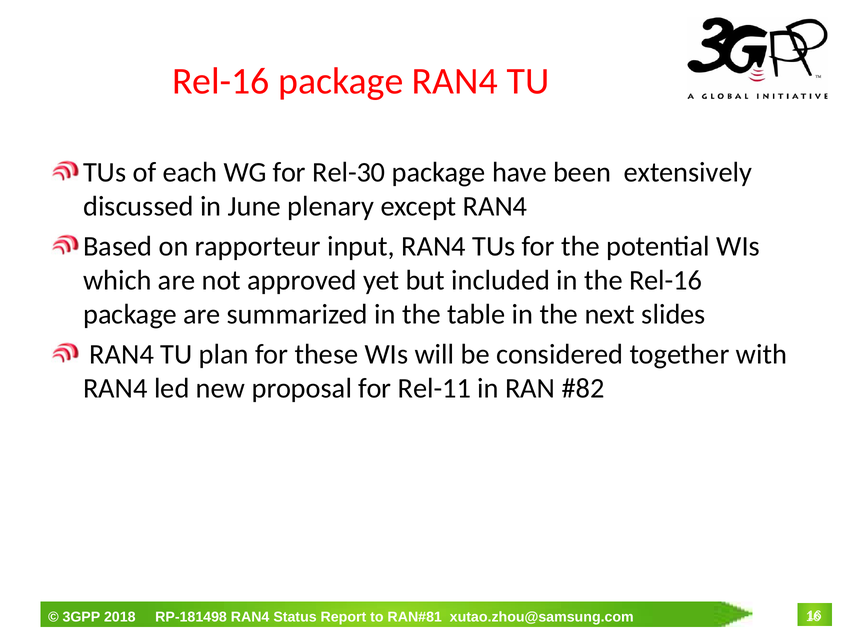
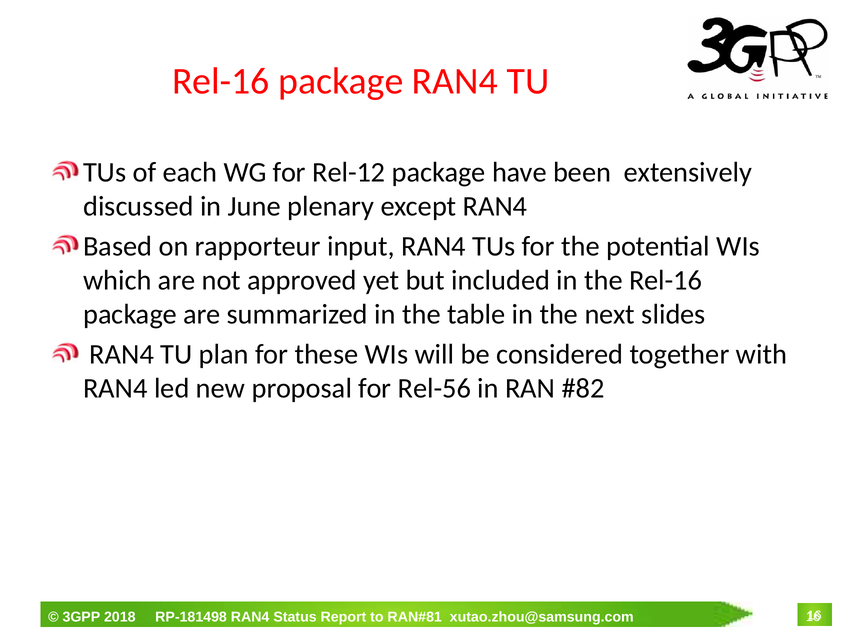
Rel-30: Rel-30 -> Rel-12 (349, 172)
Rel-11: Rel-11 -> Rel-56 (434, 388)
